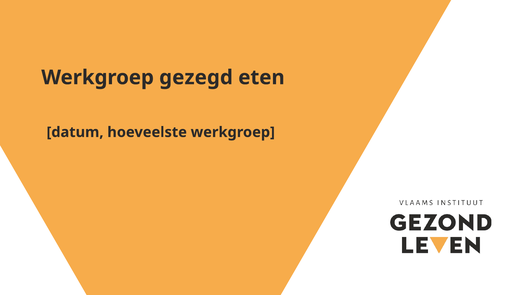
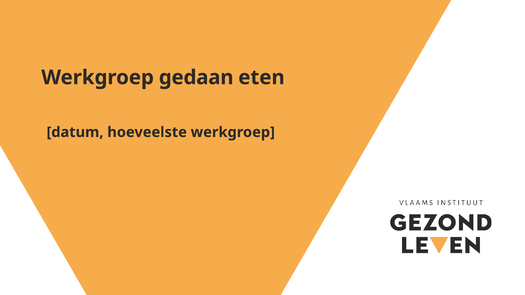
gezegd: gezegd -> gedaan (196, 78)
